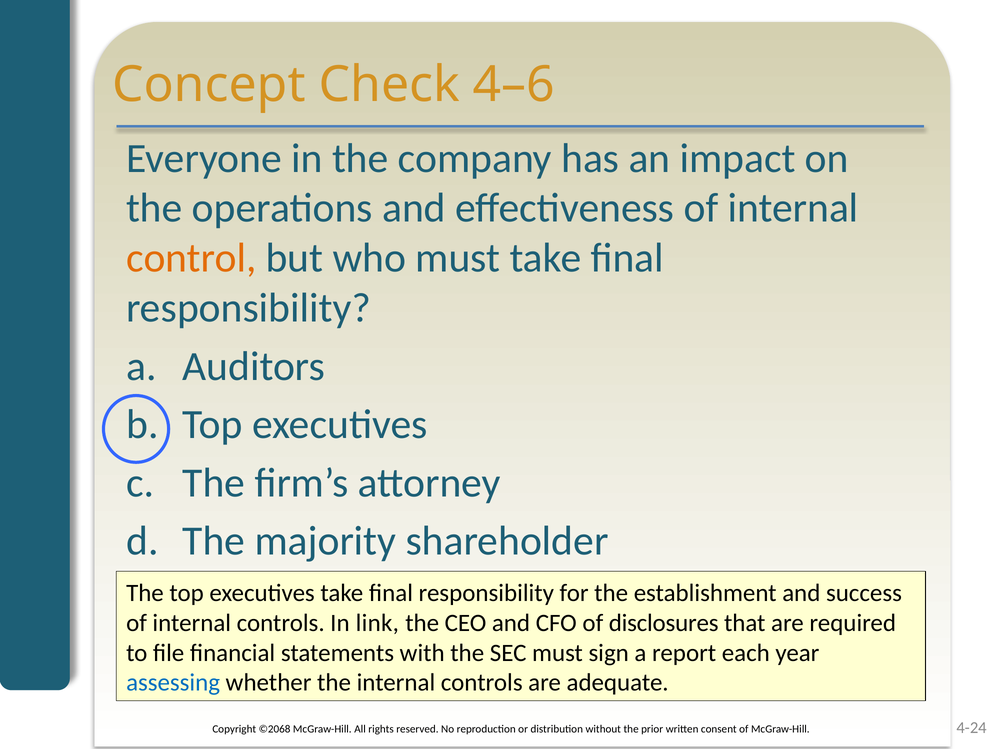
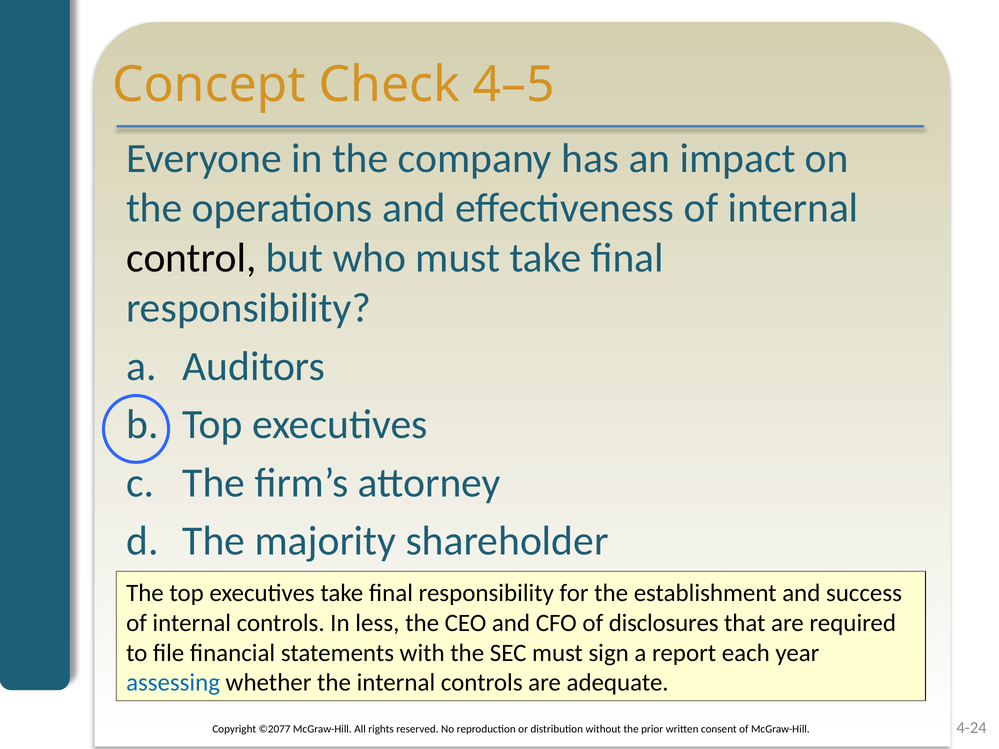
4–6: 4–6 -> 4–5 (514, 85)
control colour: orange -> black (191, 258)
link: link -> less (377, 623)
©2068: ©2068 -> ©2077 (275, 730)
